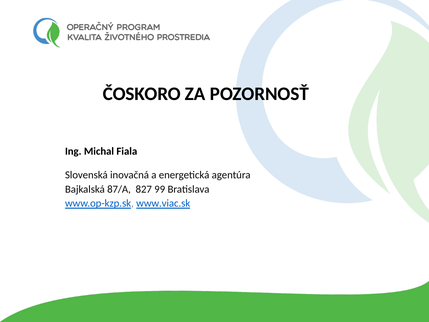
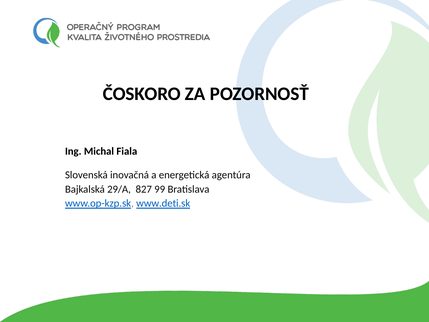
87/A: 87/A -> 29/A (119, 189)
www.viac.sk: www.viac.sk -> www.deti.sk (163, 203)
